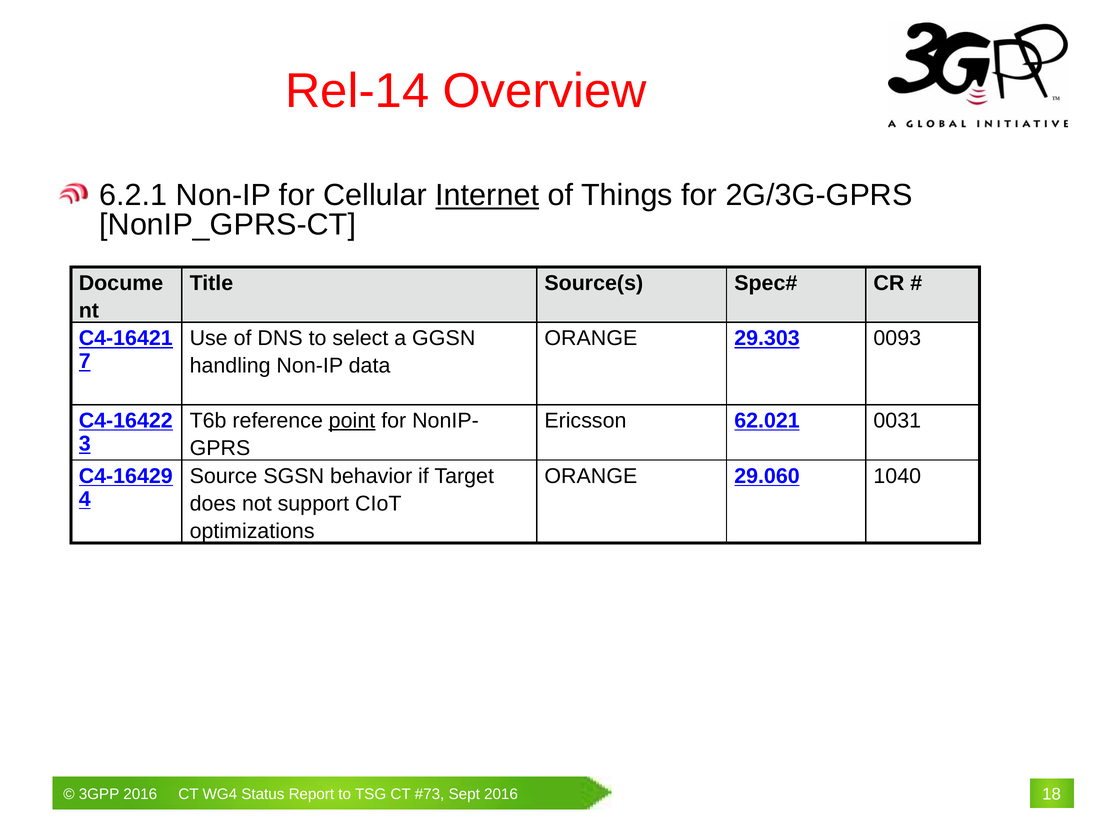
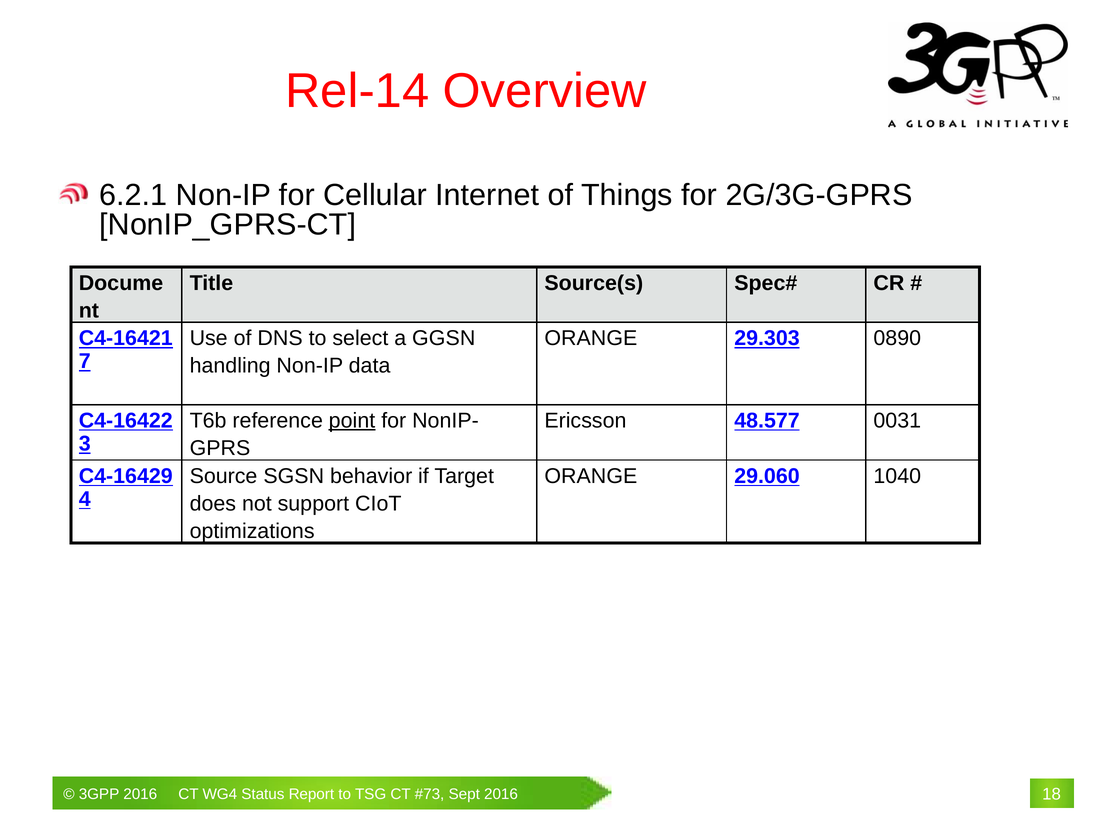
Internet underline: present -> none (487, 195)
0093: 0093 -> 0890 (897, 338)
62.021: 62.021 -> 48.577 (767, 421)
